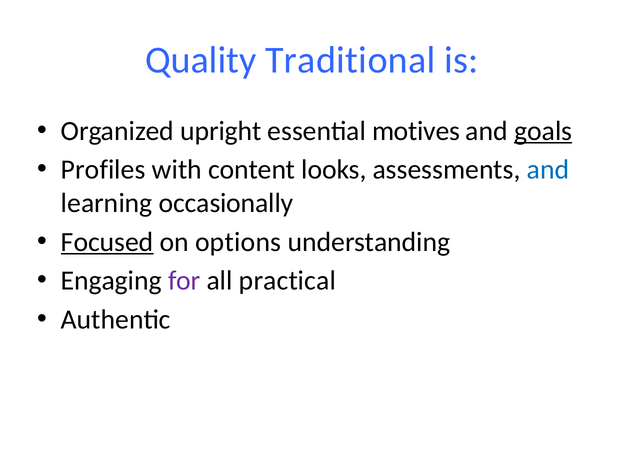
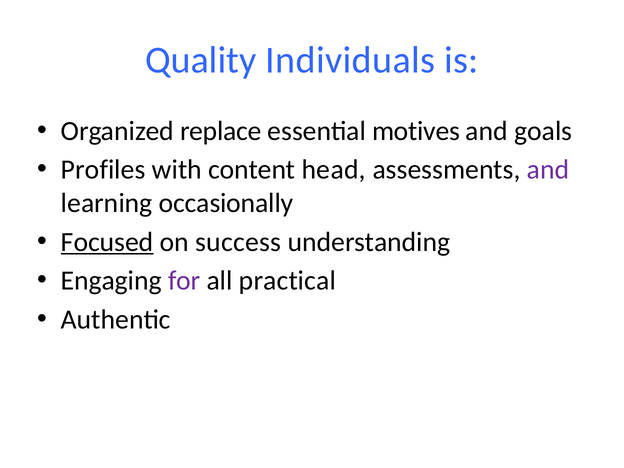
Traditional: Traditional -> Individuals (350, 60)
upright: upright -> replace (221, 131)
goals underline: present -> none (543, 131)
looks: looks -> head (334, 170)
and colour: blue -> purple (548, 170)
options: options -> success (238, 242)
